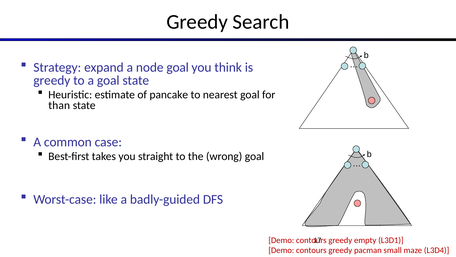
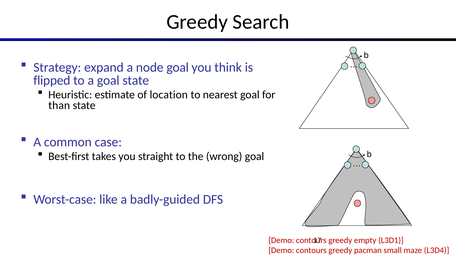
greedy: greedy -> flipped (52, 80)
pancake: pancake -> location (169, 94)
